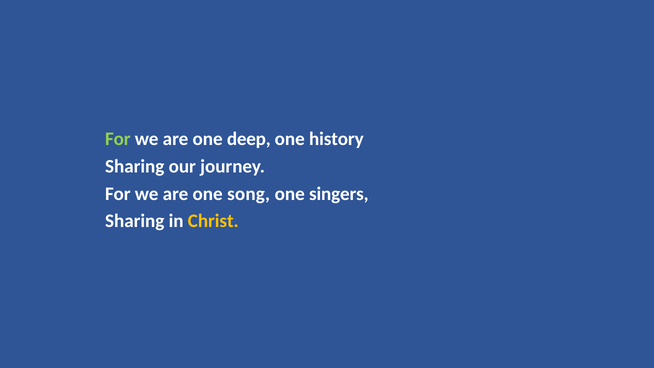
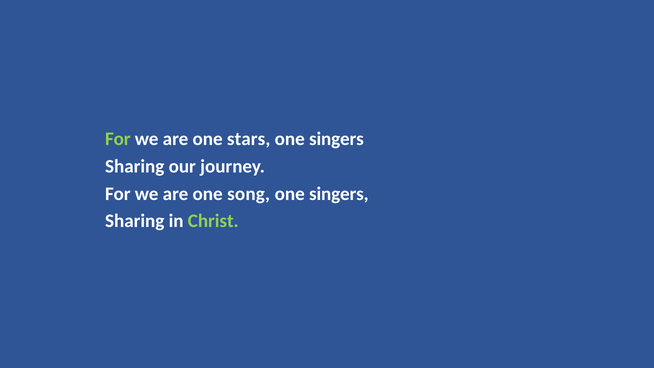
deep: deep -> stars (249, 139)
history: history -> singers (336, 139)
Christ colour: yellow -> light green (213, 221)
